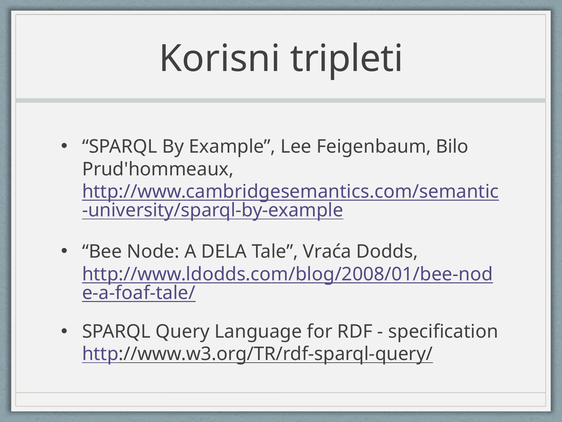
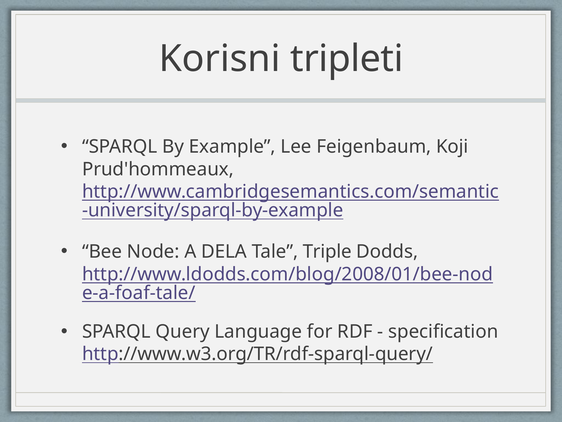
Bilo: Bilo -> Koji (452, 147)
Vraća: Vraća -> Triple (327, 251)
